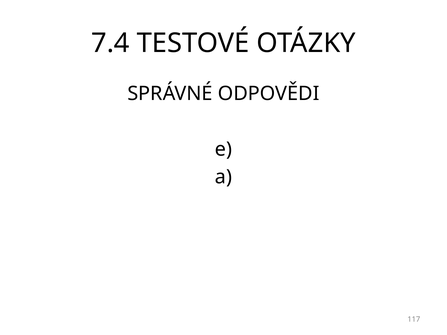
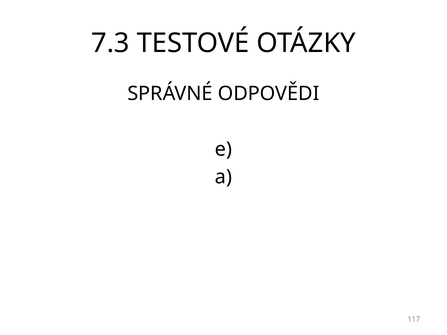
7.4: 7.4 -> 7.3 (110, 43)
